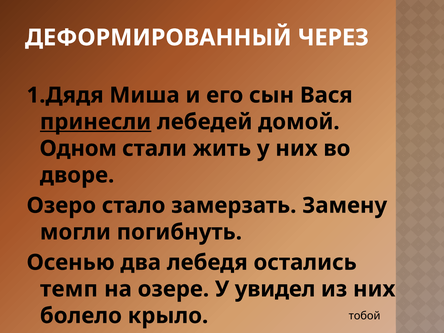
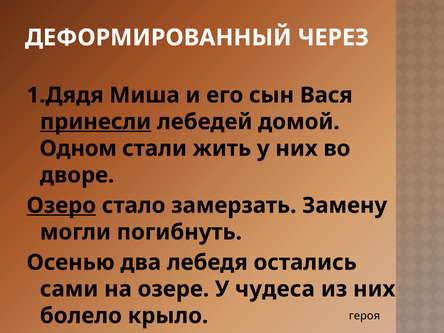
Озеро underline: none -> present (61, 205)
темп: темп -> сами (69, 289)
увидел: увидел -> чудеса (275, 289)
тобой: тобой -> героя (364, 316)
